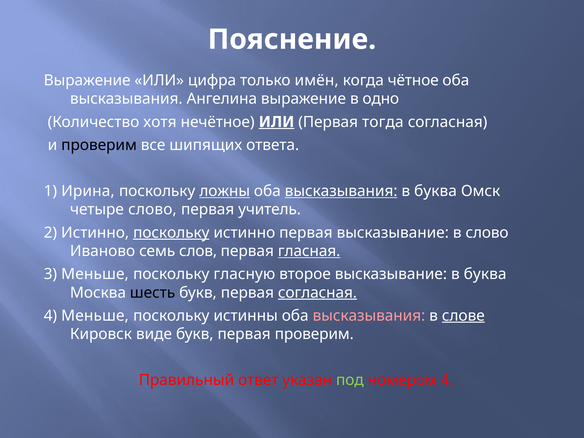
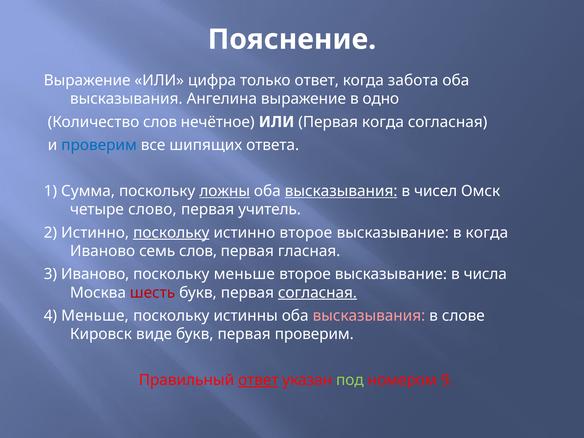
только имён: имён -> ответ (317, 80)
чётное: чётное -> забота (413, 80)
Количество хотя: хотя -> слов (160, 122)
ИЛИ underline: present -> none (277, 122)
Первая тогда: тогда -> когда (383, 122)
проверим colour: black -> blue (99, 145)
Ирина: Ирина -> Сумма (88, 191)
буква: буква -> чисел (436, 191)
истинно первая: первая -> второе (306, 233)
в слово: слово -> когда (487, 233)
гласная underline: present -> none (309, 251)
3 Меньше: Меньше -> Иваново (95, 274)
поскольку гласную: гласную -> меньше (244, 274)
высказывание в буква: буква -> числа (485, 274)
шесть colour: black -> red (153, 293)
слове underline: present -> none (463, 316)
ответ underline: none -> present (258, 380)
номером 4: 4 -> 9 (447, 380)
